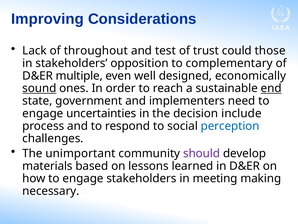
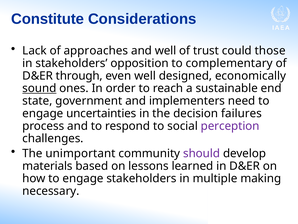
Improving: Improving -> Constitute (48, 19)
throughout: throughout -> approaches (96, 51)
and test: test -> well (166, 51)
multiple: multiple -> through (79, 76)
end underline: present -> none (271, 88)
include: include -> failures (241, 113)
perception colour: blue -> purple (230, 126)
meeting: meeting -> multiple (215, 178)
